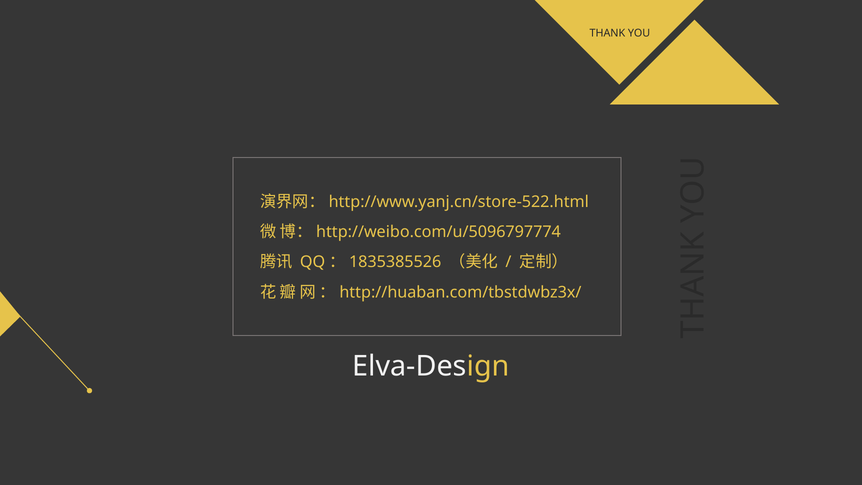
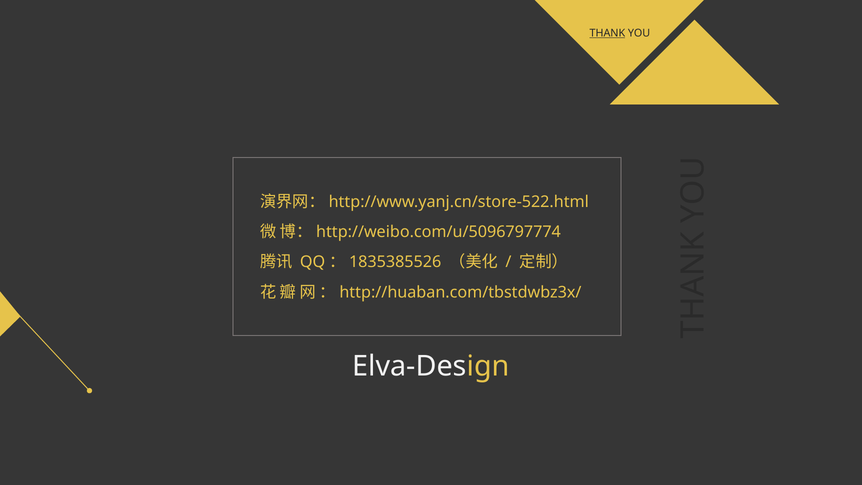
THANK underline: none -> present (607, 33)
